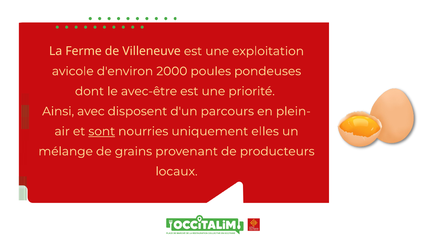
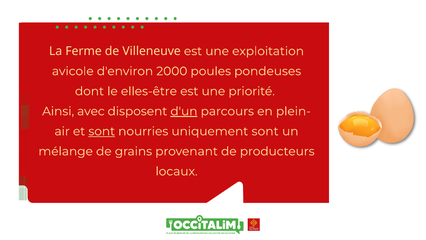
avec-être: avec-être -> elles-être (149, 91)
d'un underline: none -> present (184, 111)
uniquement elles: elles -> sont (265, 131)
